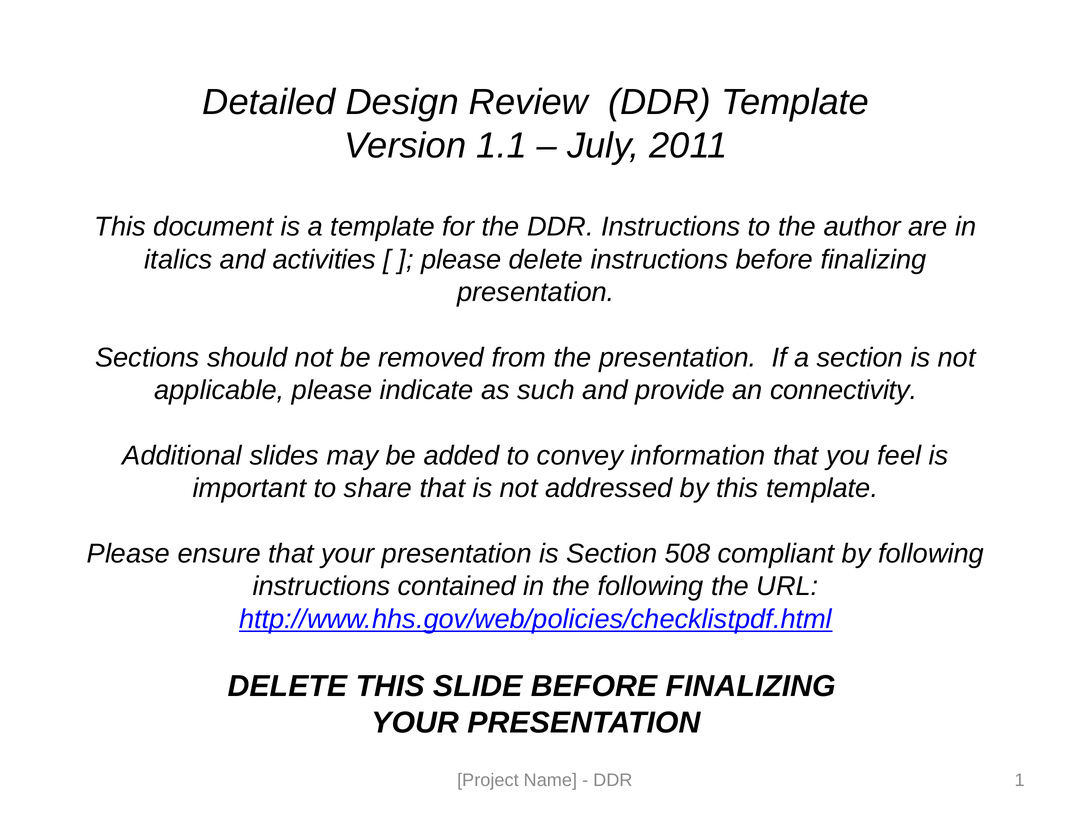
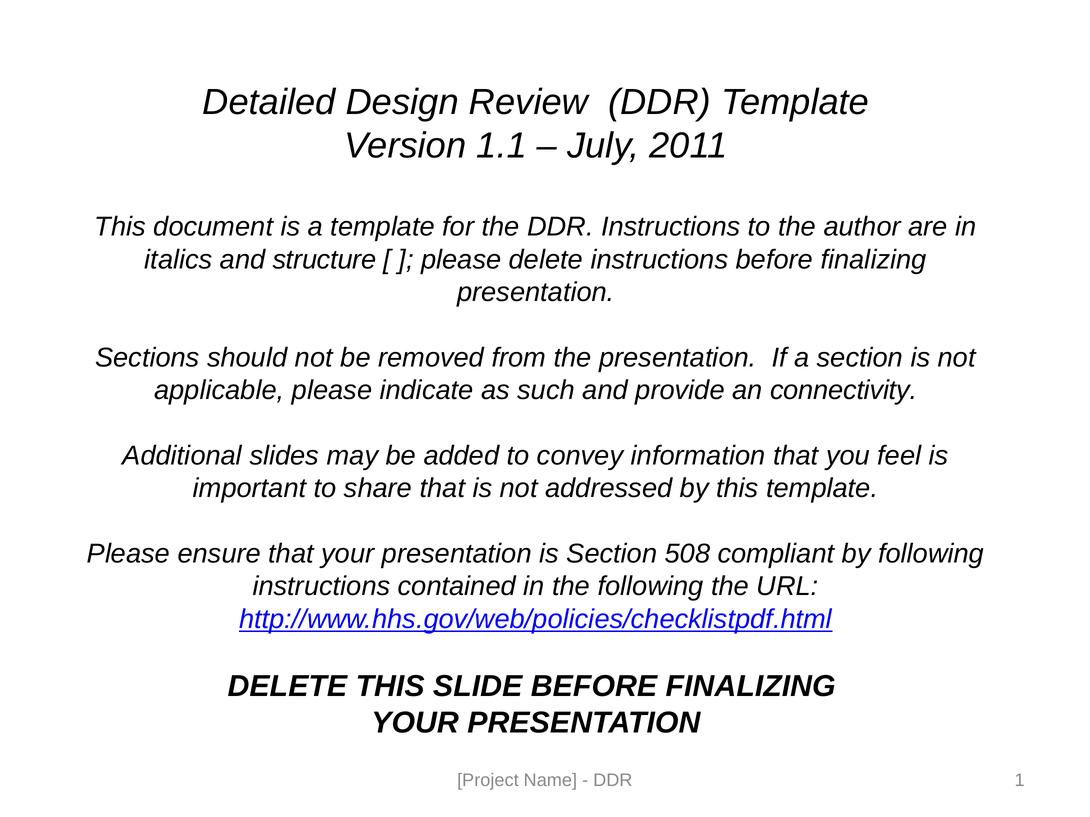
activities: activities -> structure (325, 260)
